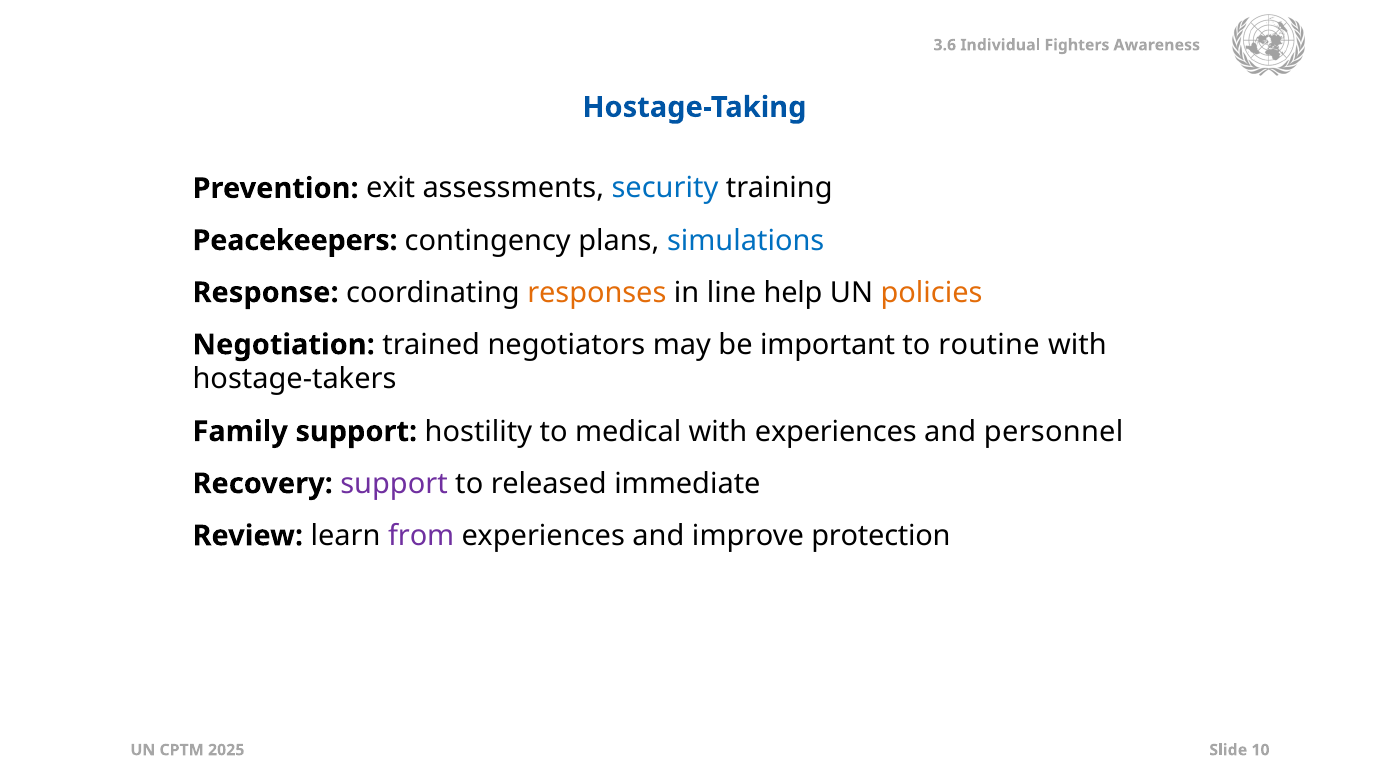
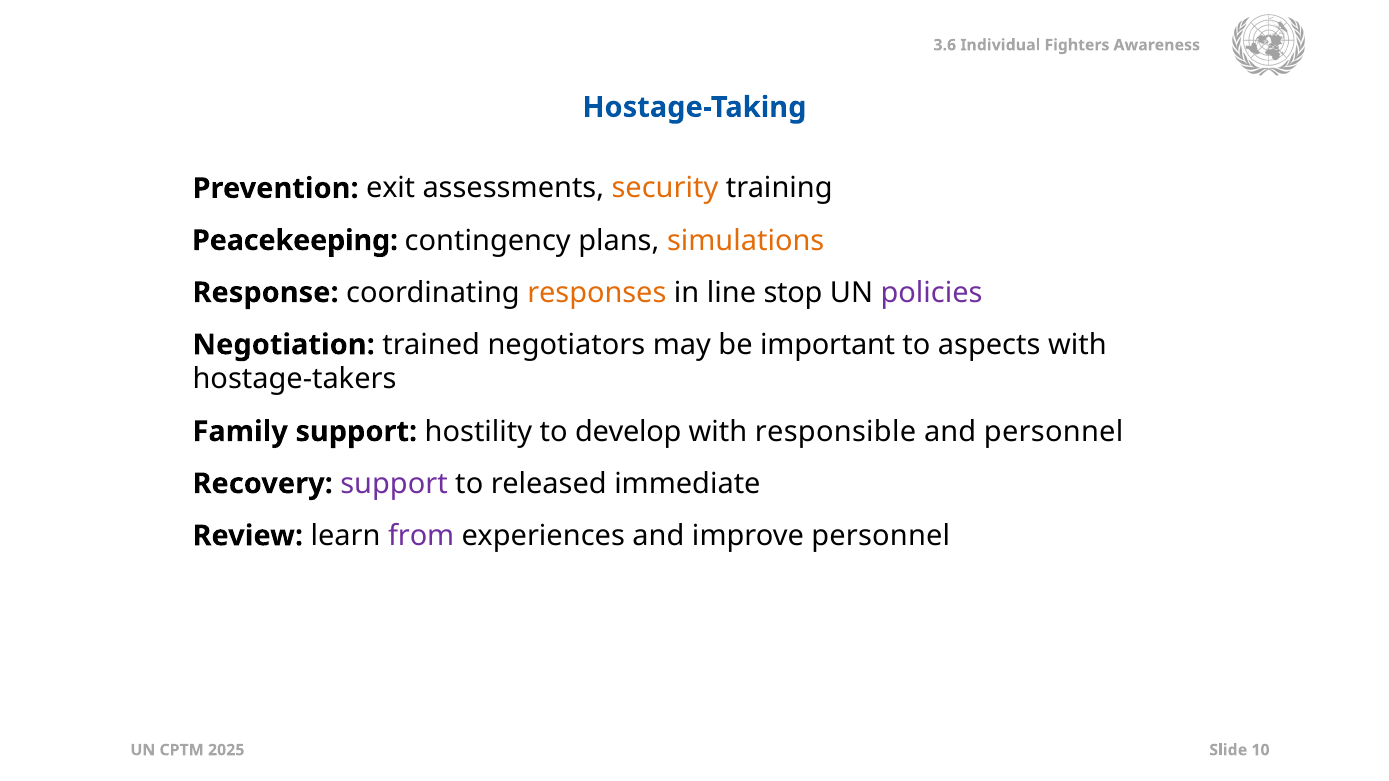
security colour: blue -> orange (665, 188)
Peacekeepers: Peacekeepers -> Peacekeeping (295, 241)
simulations colour: blue -> orange (746, 241)
help: help -> stop (793, 293)
policies colour: orange -> purple (932, 293)
routine: routine -> aspects (989, 345)
medical: medical -> develop (628, 432)
with experiences: experiences -> responsible (836, 432)
improve protection: protection -> personnel (881, 536)
